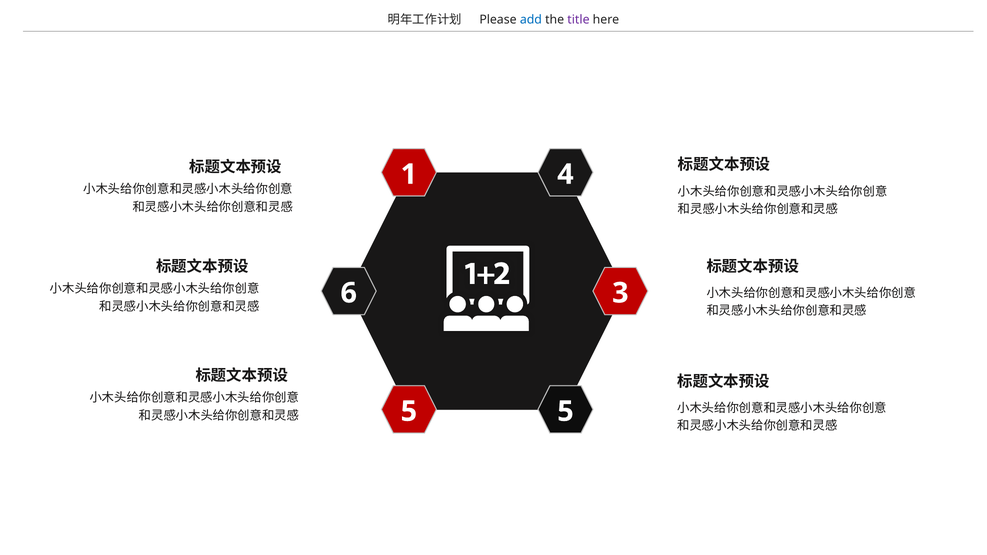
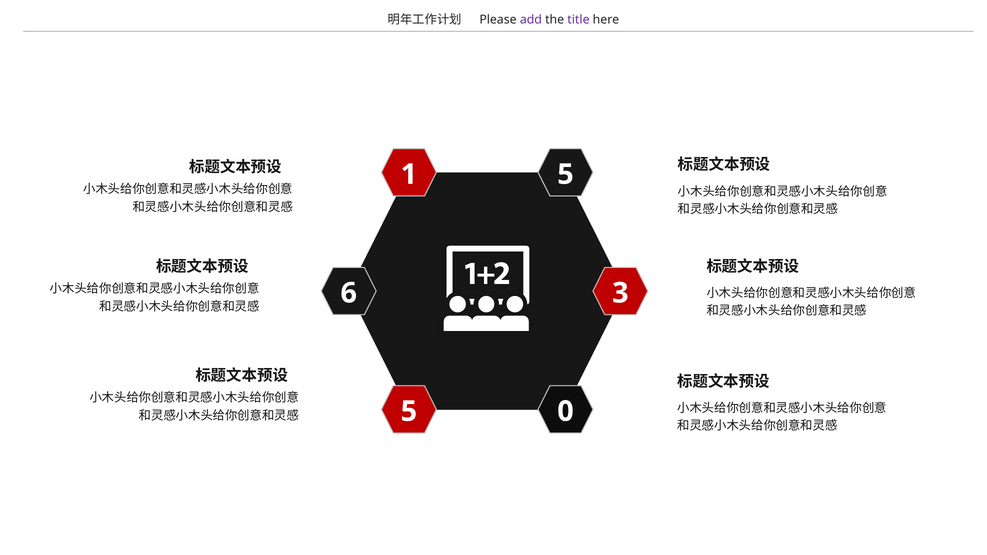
add colour: blue -> purple (531, 20)
1 4: 4 -> 5 (565, 174)
5 5: 5 -> 0 (565, 412)
